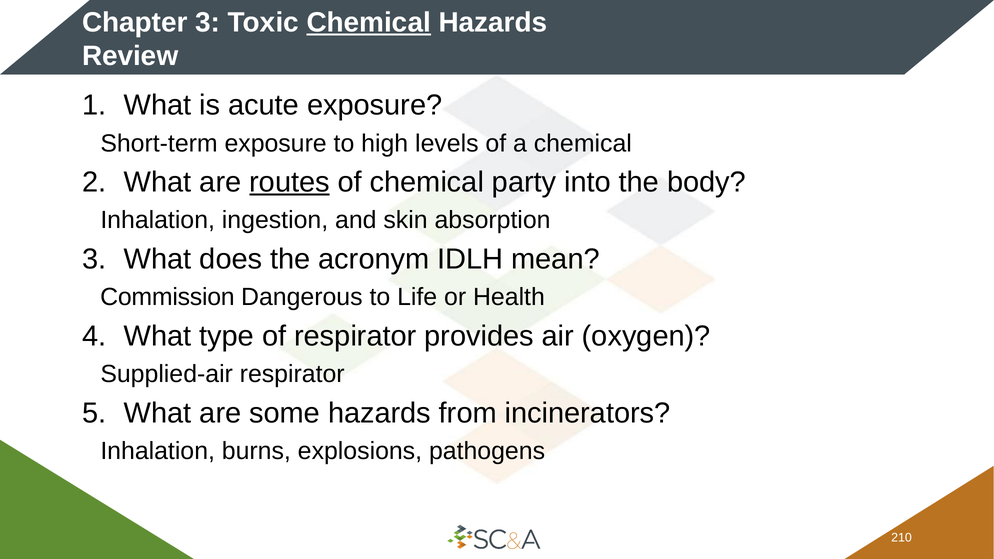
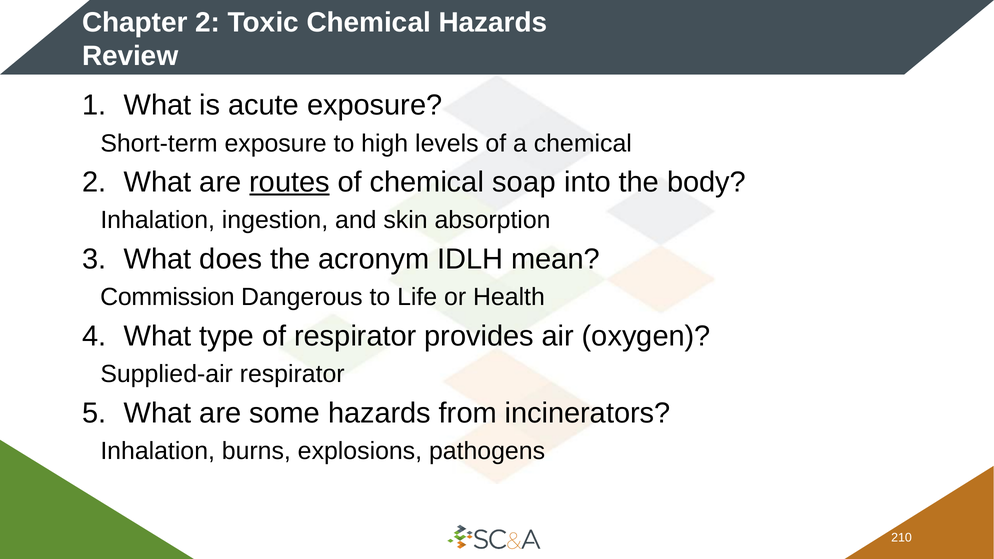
Chapter 3: 3 -> 2 (208, 22)
Chemical underline: present -> none (369, 22)
party: party -> soap (524, 182)
